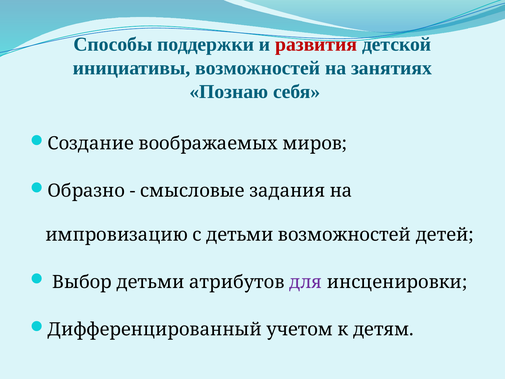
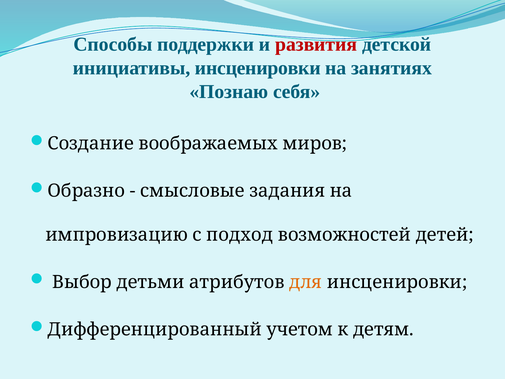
инициативы возможностей: возможностей -> инсценировки (258, 68)
с детьми: детьми -> подход (240, 235)
для colour: purple -> orange (306, 282)
